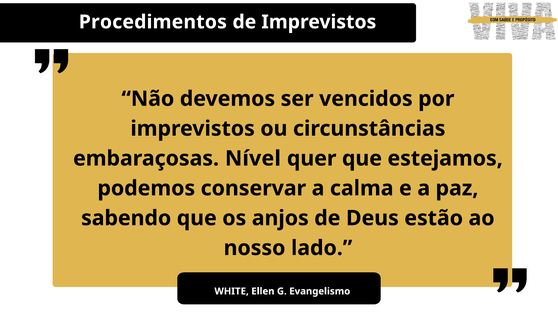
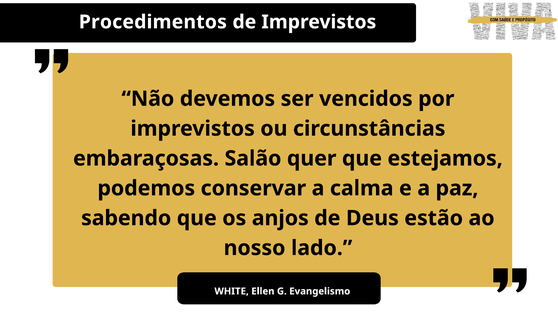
Nível: Nível -> Salão (253, 158)
